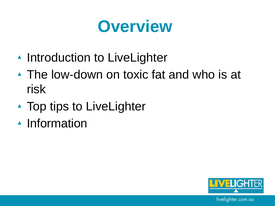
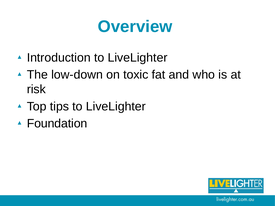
Information: Information -> Foundation (57, 124)
